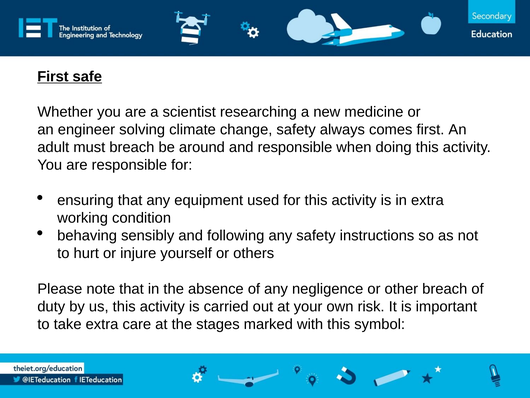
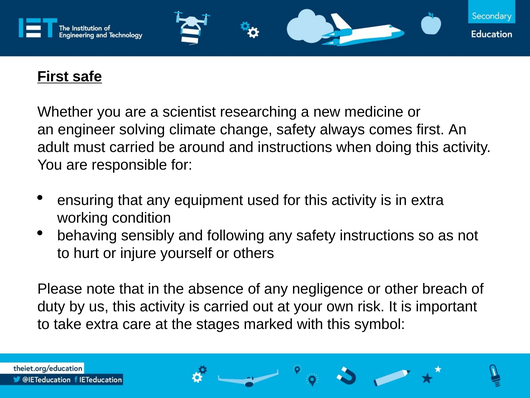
must breach: breach -> carried (132, 147)
and responsible: responsible -> instructions (295, 147)
